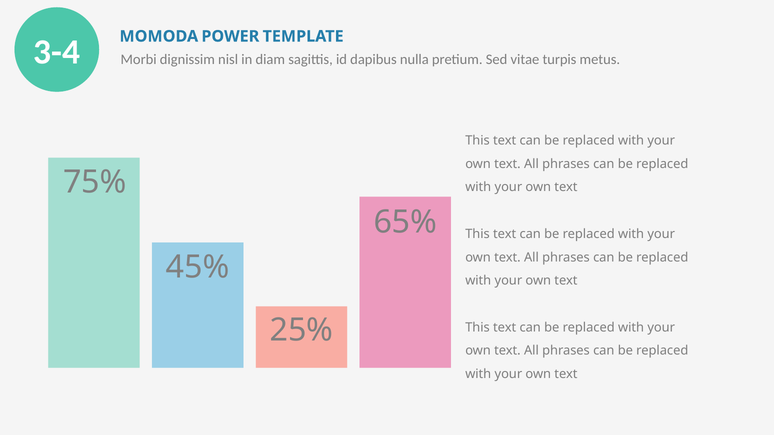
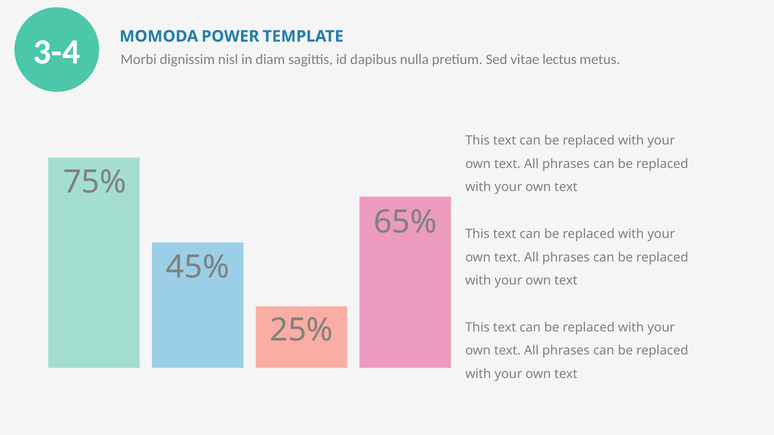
turpis: turpis -> lectus (560, 60)
